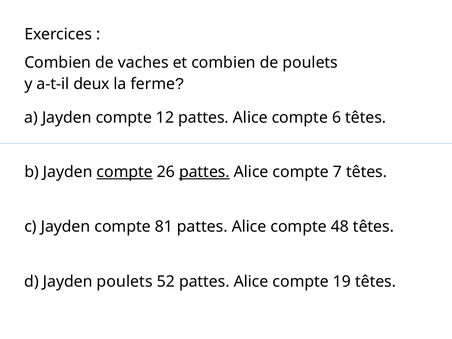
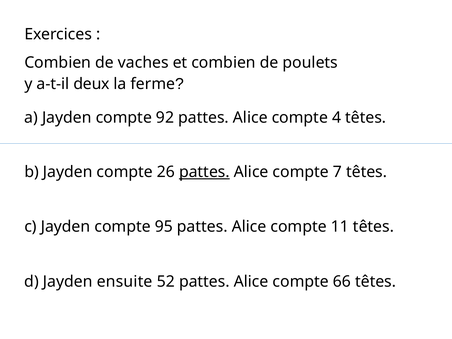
12: 12 -> 92 (165, 118)
6: 6 -> 4 (337, 118)
compte underline: present -> none (125, 172)
81: 81 -> 95 (164, 227)
48: 48 -> 11 (340, 227)
Jayden poulets: poulets -> ensuite (125, 282)
19: 19 -> 66 (342, 282)
